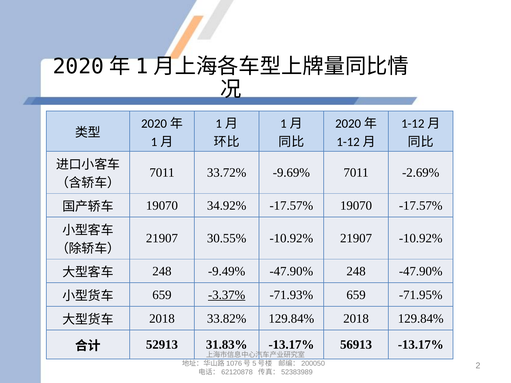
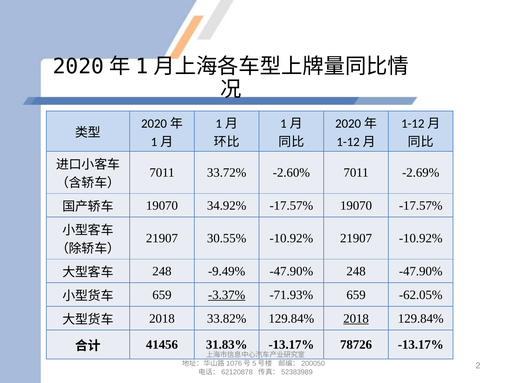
-9.69%: -9.69% -> -2.60% (291, 173)
-71.95%: -71.95% -> -62.05% (421, 295)
2018 underline: none -> present (356, 319)
52913: 52913 -> 41456 (162, 345)
56913: 56913 -> 78726 (356, 345)
